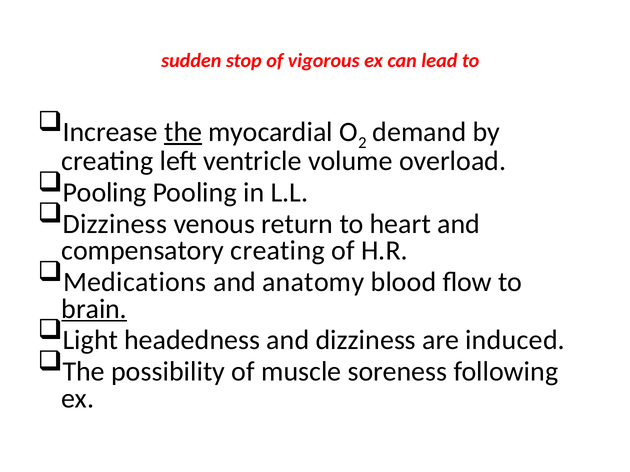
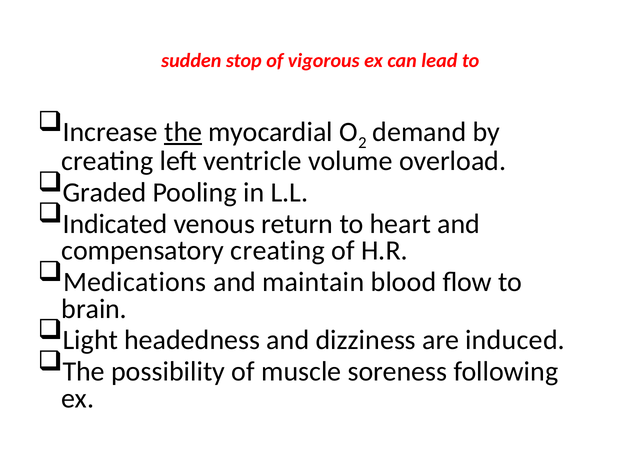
Pooling: Pooling -> Graded (104, 193)
Dizziness: Dizziness -> Indicated (115, 224)
anatomy: anatomy -> maintain (313, 282)
brain underline: present -> none (94, 309)
